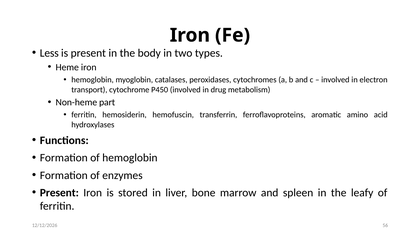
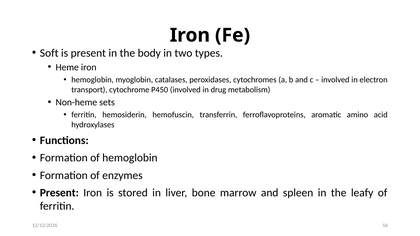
Less: Less -> Soft (49, 53)
part: part -> sets (107, 102)
